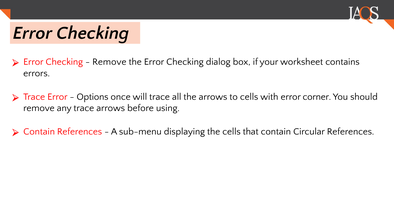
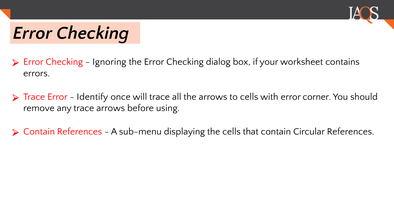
Remove: Remove -> Ignoring (109, 62)
Options: Options -> Identify (92, 97)
